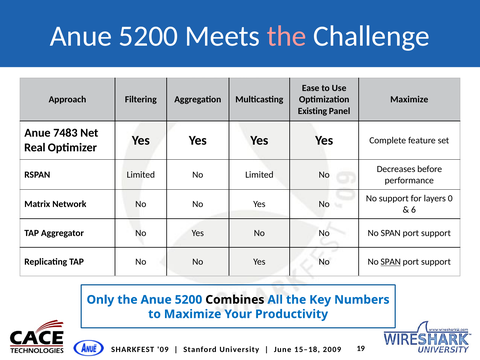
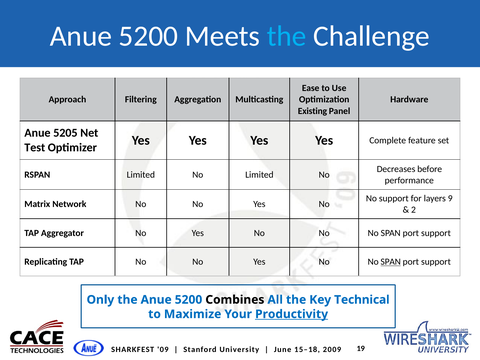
the colour: pink -> light blue (287, 36)
Maximize: Maximize -> Hardware (409, 100)
7483: 7483 -> 5205 (65, 133)
Real: Real -> Test (35, 148)
0: 0 -> 9 (450, 199)
6: 6 -> 2 (414, 210)
Numbers: Numbers -> Technical (362, 300)
Productivity underline: none -> present (292, 314)
